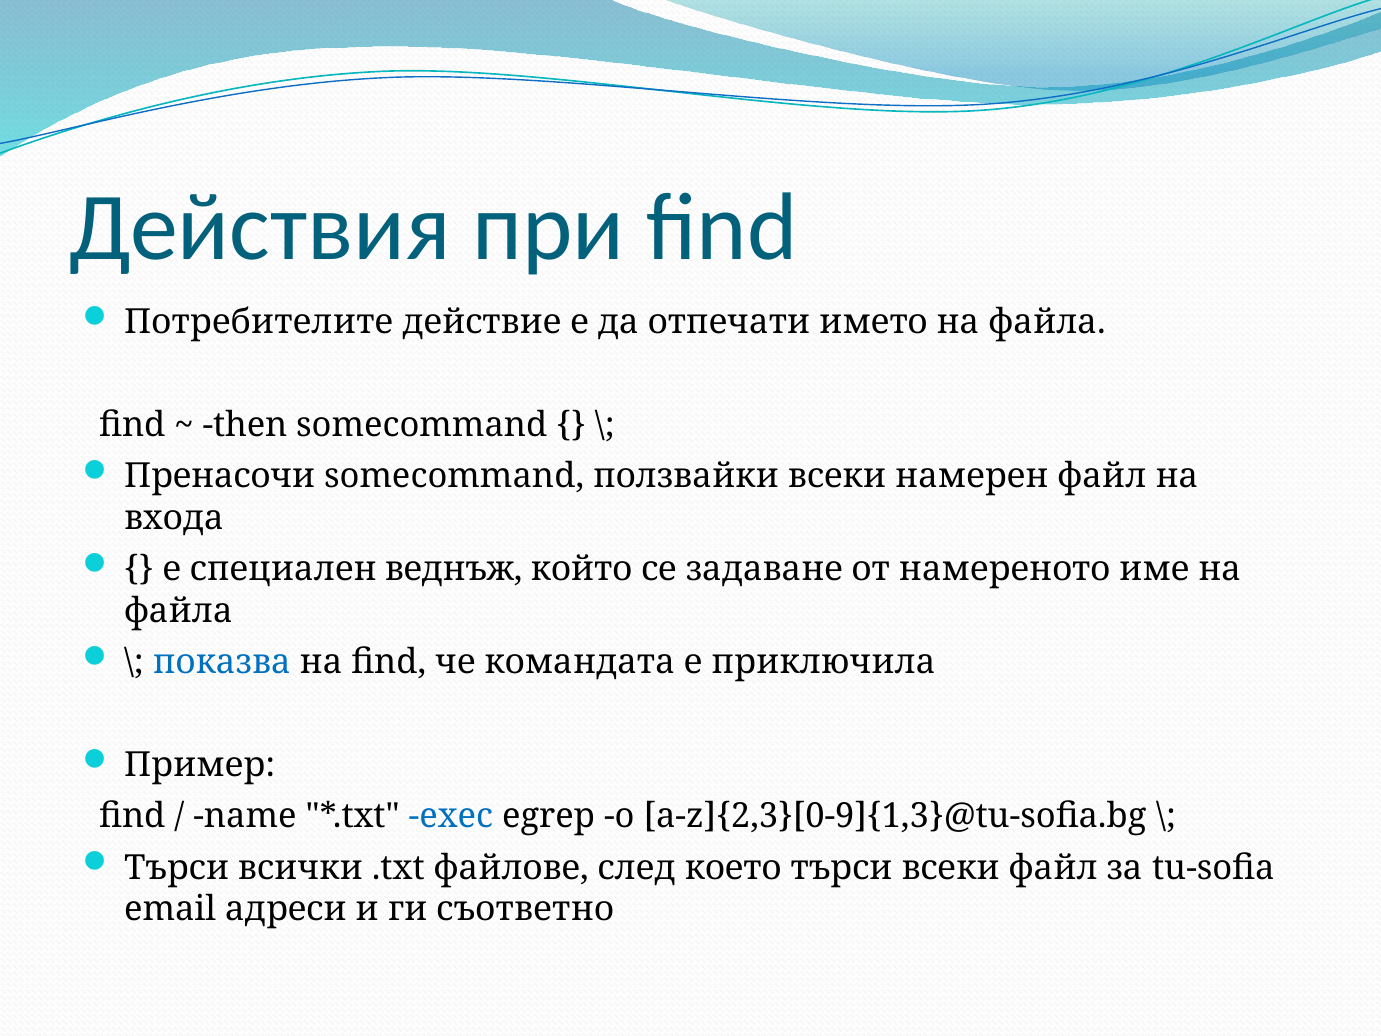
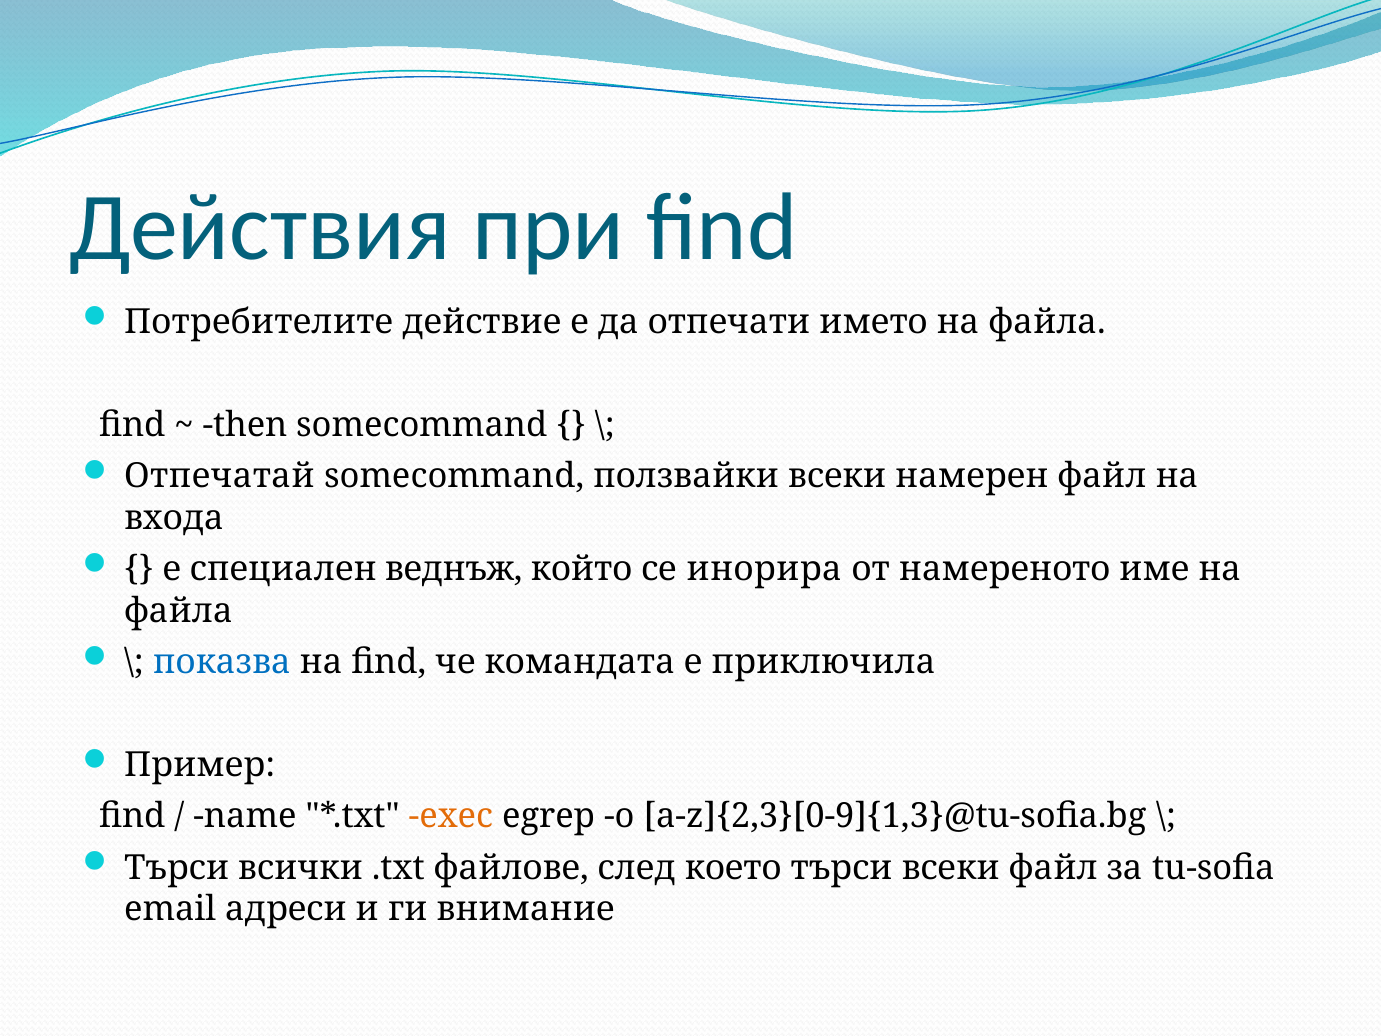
Пренасочи: Пренасочи -> Отпечатай (219, 476)
задаване: задаване -> инорира (764, 569)
exec colour: blue -> orange (451, 816)
съответно: съответно -> внимание (525, 909)
